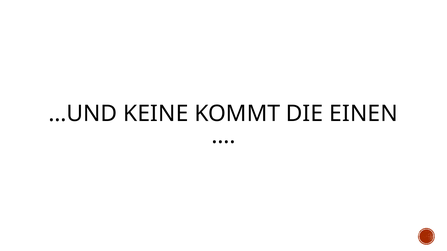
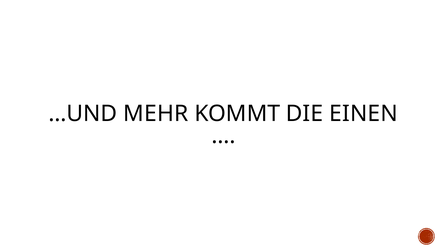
KEINE: KEINE -> MEHR (156, 114)
